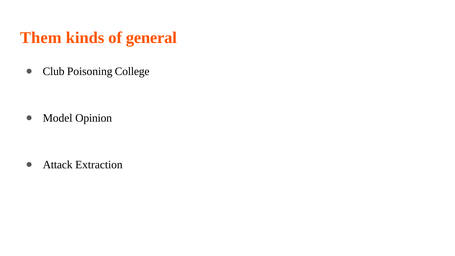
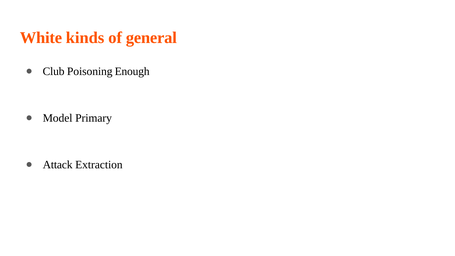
Them: Them -> White (41, 38)
College: College -> Enough (132, 72)
Opinion: Opinion -> Primary (94, 118)
